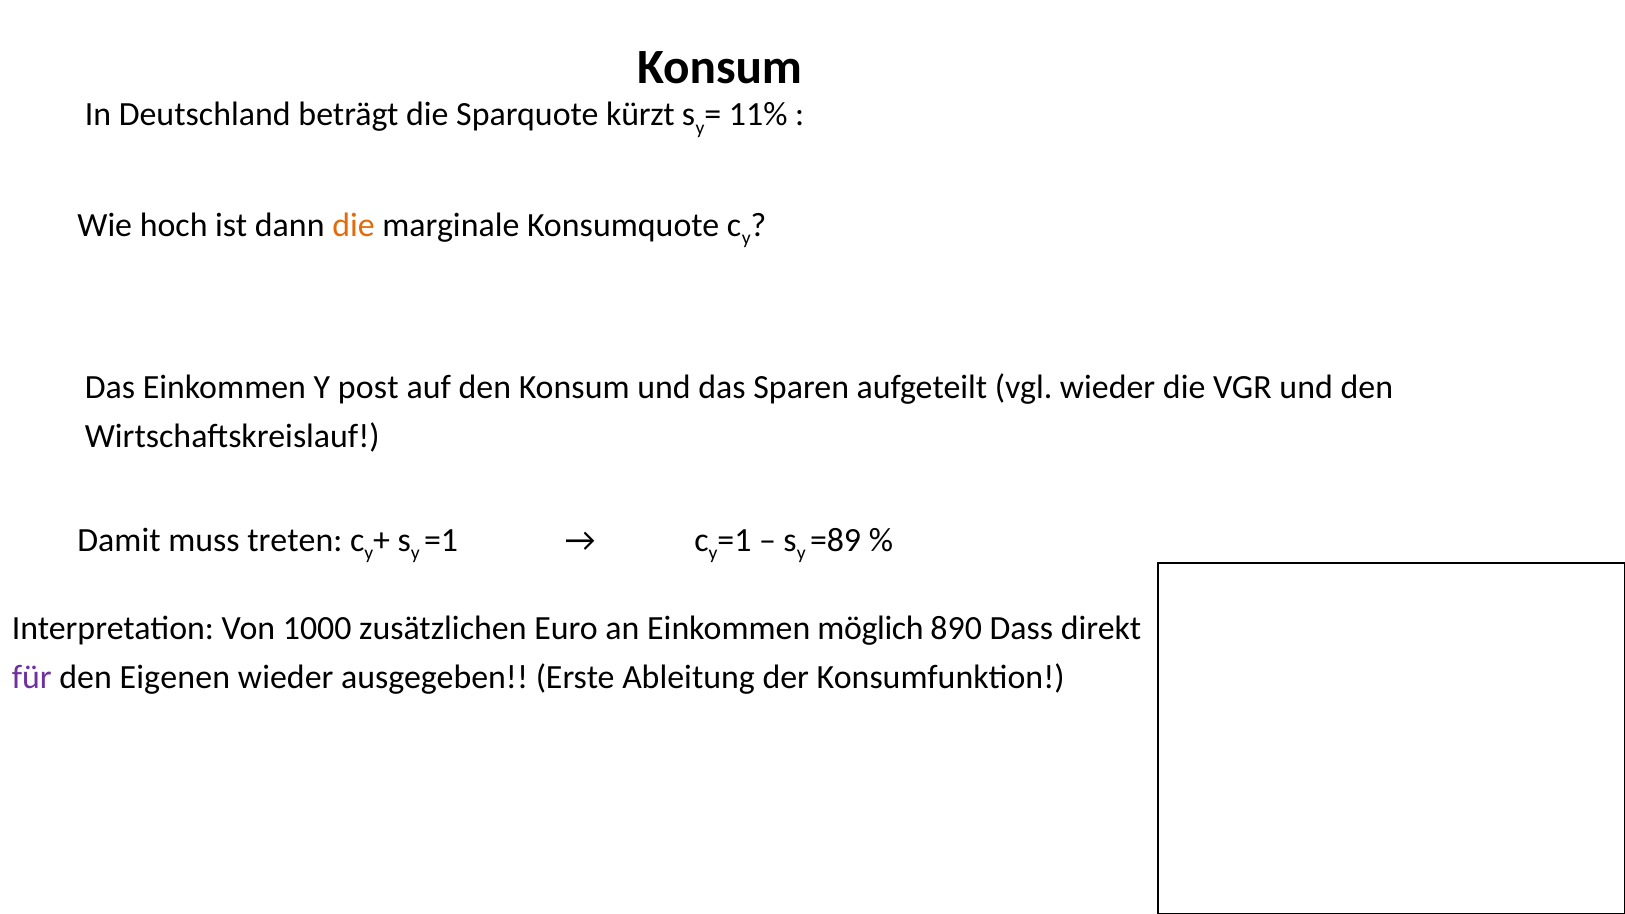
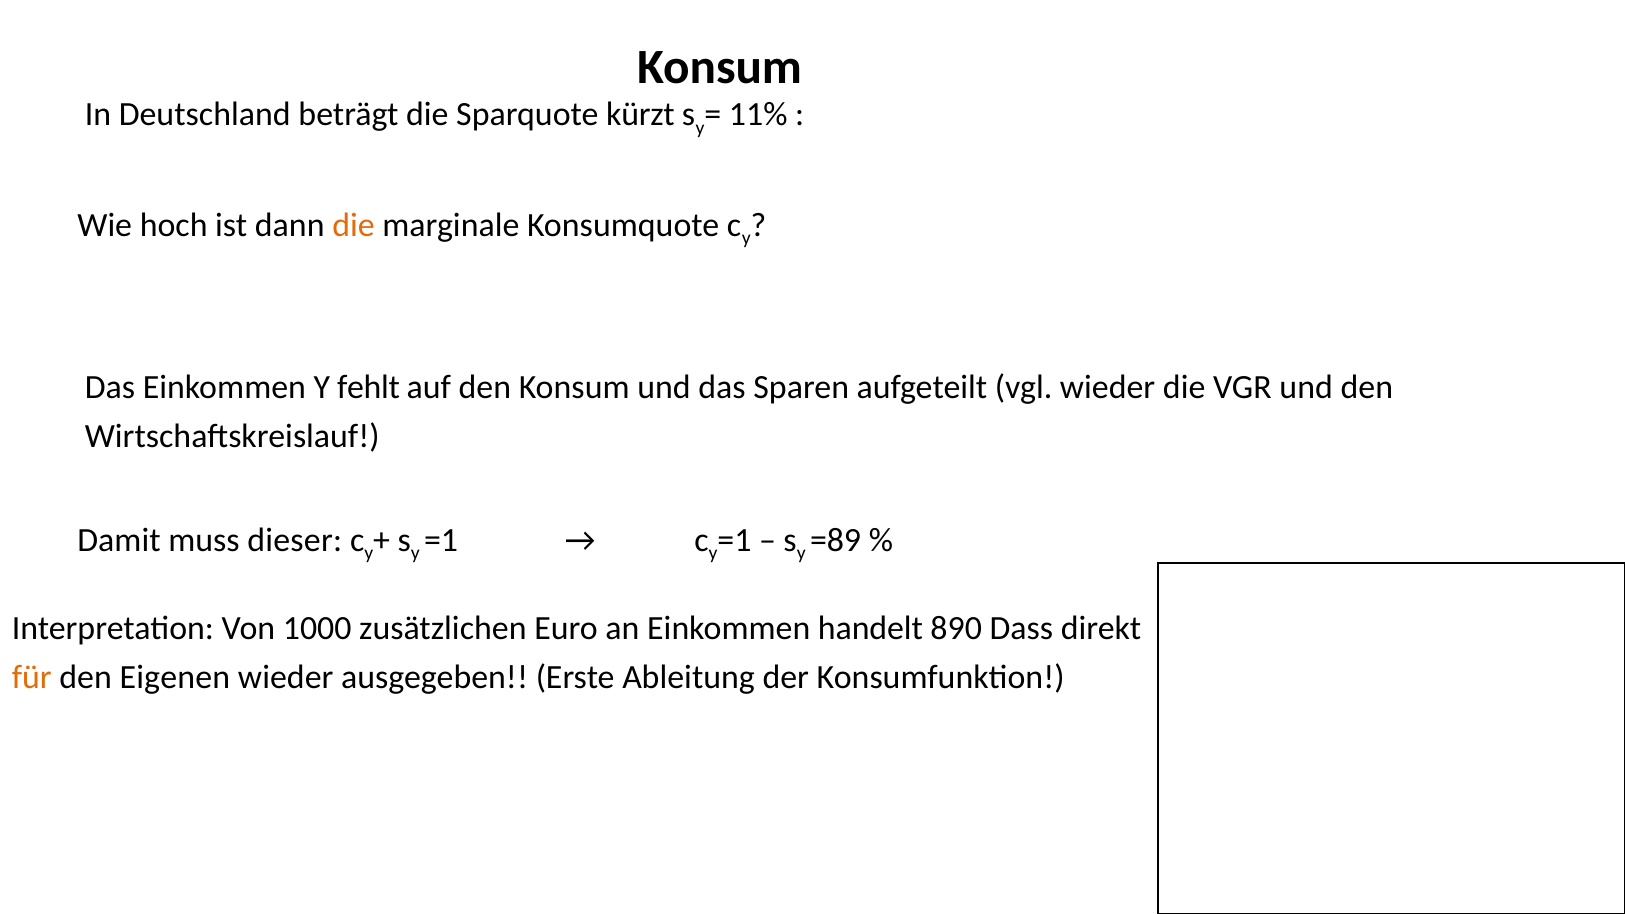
post: post -> fehlt (369, 387)
treten: treten -> dieser (295, 540)
möglich: möglich -> handelt (870, 629)
für colour: purple -> orange (32, 678)
